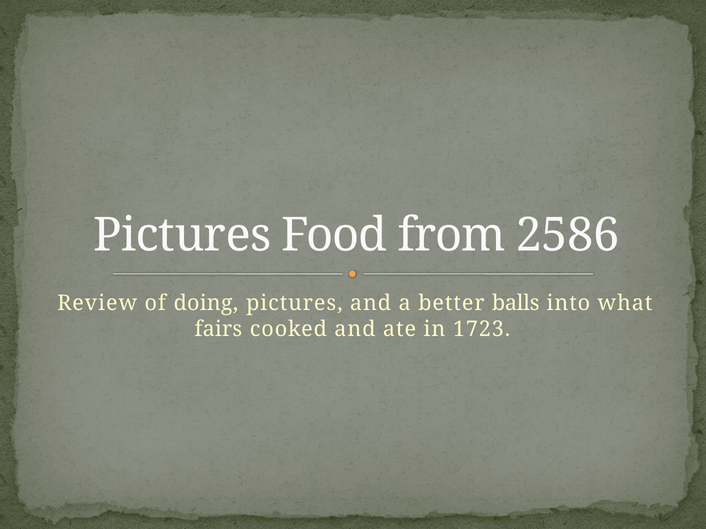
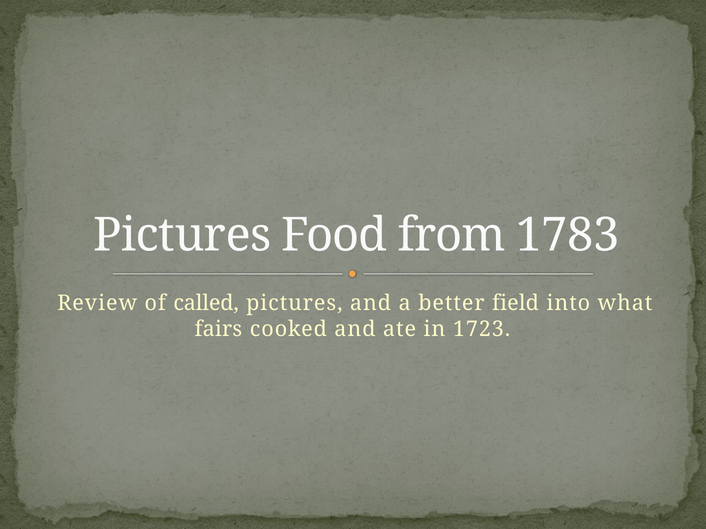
2586: 2586 -> 1783 (568, 235)
doing: doing -> called (206, 304)
balls: balls -> field (516, 304)
